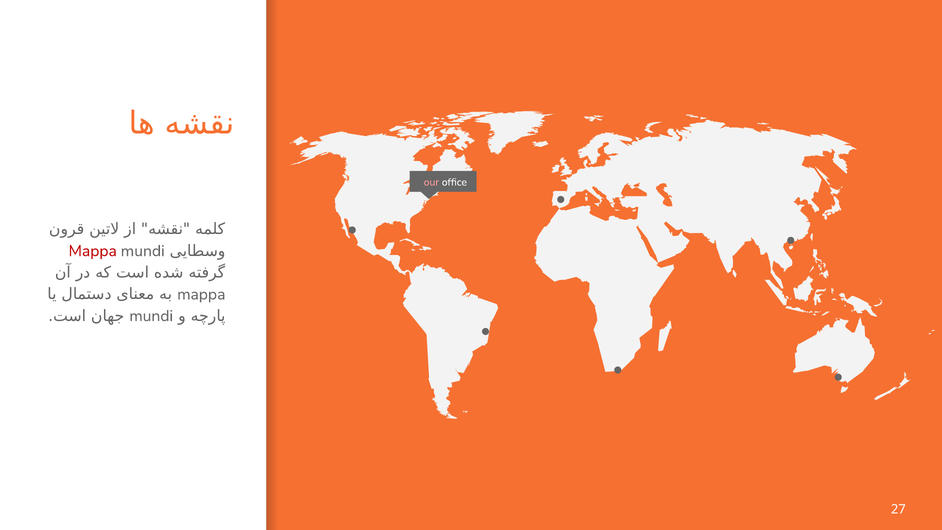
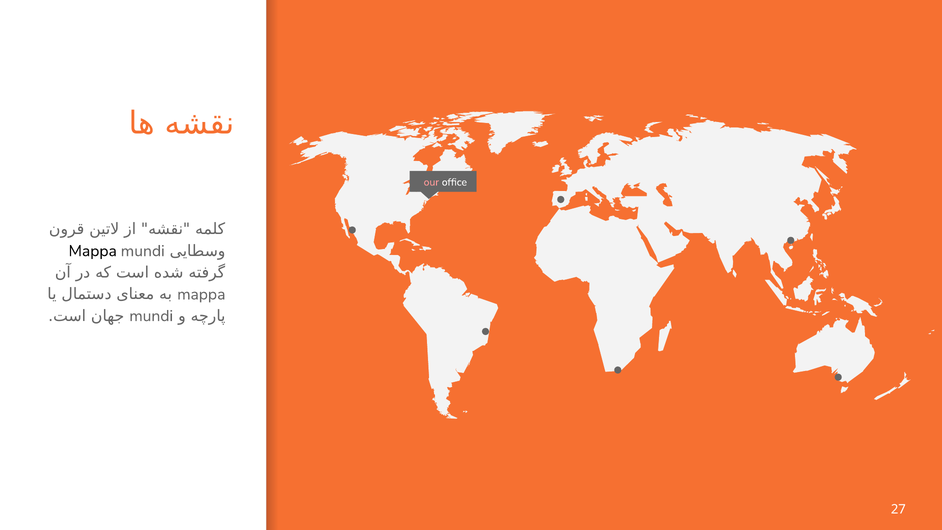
Mappa colour: red -> black (93, 251)
